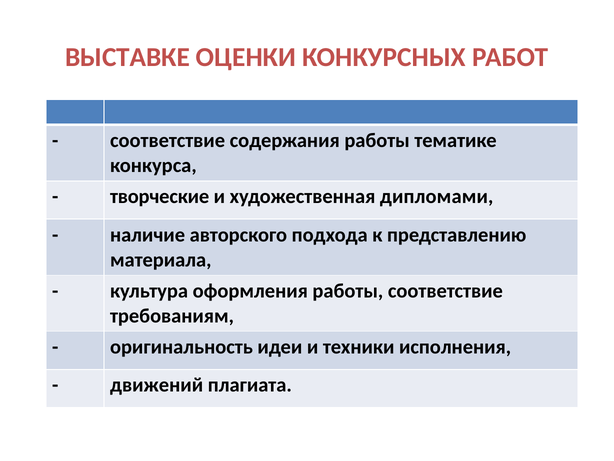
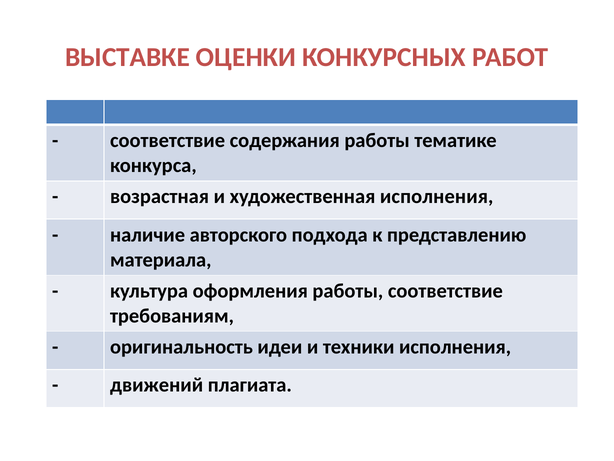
творческие: творческие -> возрастная (160, 196)
художественная дипломами: дипломами -> исполнения (437, 196)
